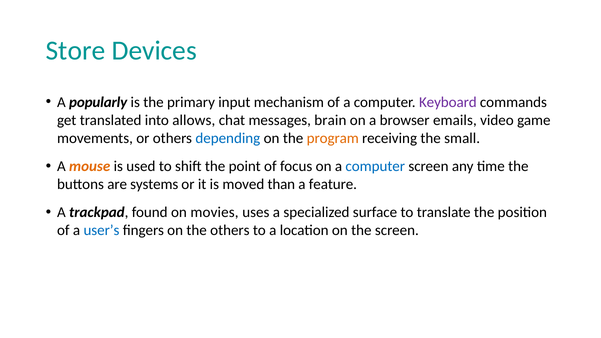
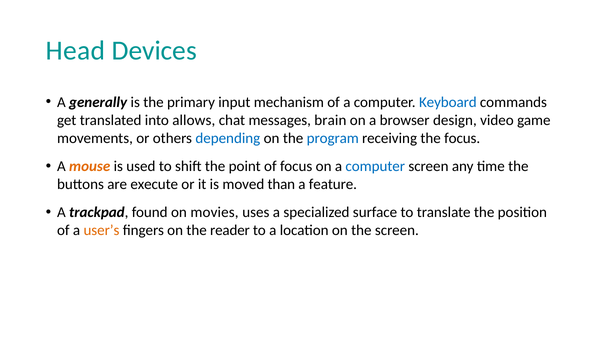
Store: Store -> Head (75, 50)
popularly: popularly -> generally (98, 102)
Keyboard colour: purple -> blue (448, 102)
emails: emails -> design (455, 120)
program colour: orange -> blue (333, 138)
the small: small -> focus (462, 138)
systems: systems -> execute (154, 184)
user’s colour: blue -> orange (101, 231)
the others: others -> reader (230, 231)
